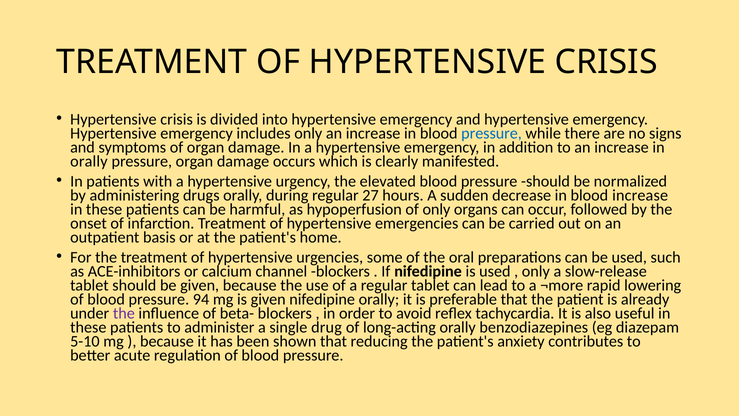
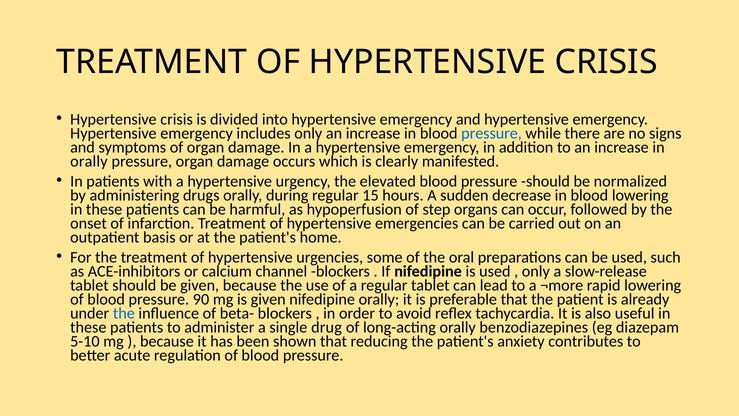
27: 27 -> 15 (371, 195)
blood increase: increase -> lowering (640, 195)
of only: only -> step (436, 209)
94: 94 -> 90 (201, 299)
the colour: purple -> blue (124, 313)
